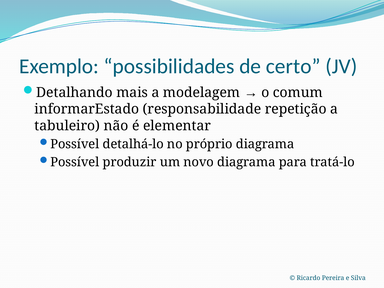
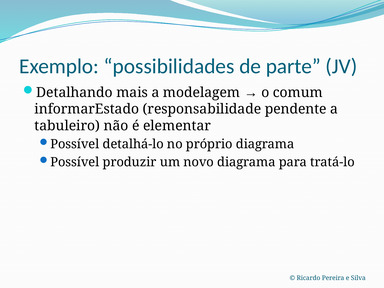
certo: certo -> parte (293, 66)
repetição: repetição -> pendente (296, 109)
